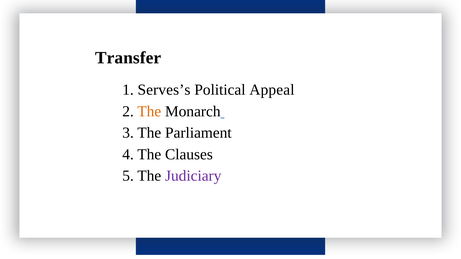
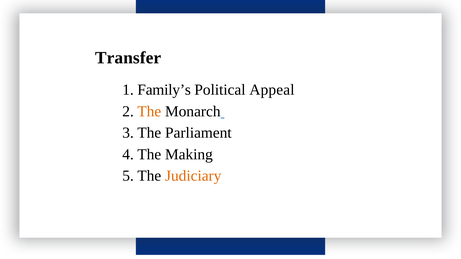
Serves’s: Serves’s -> Family’s (164, 90)
Clauses: Clauses -> Making (189, 155)
Judiciary colour: purple -> orange (193, 176)
